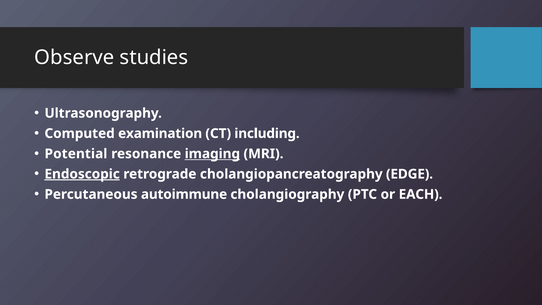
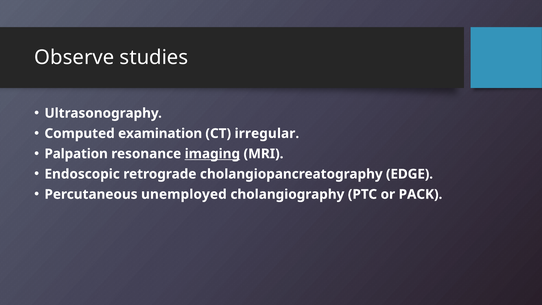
including: including -> irregular (267, 133)
Potential: Potential -> Palpation (76, 154)
Endoscopic underline: present -> none (82, 174)
autoimmune: autoimmune -> unemployed (184, 194)
EACH: EACH -> PACK (421, 194)
